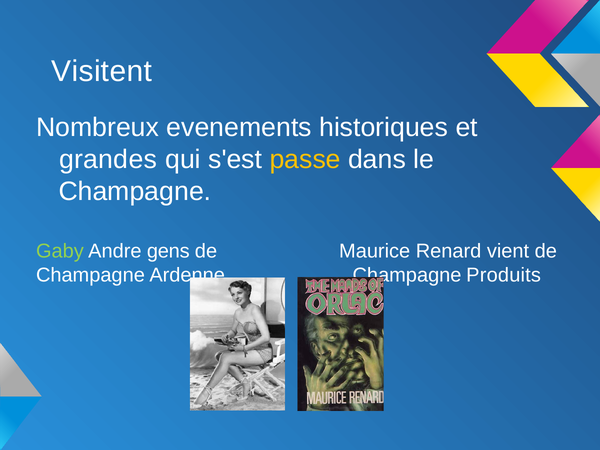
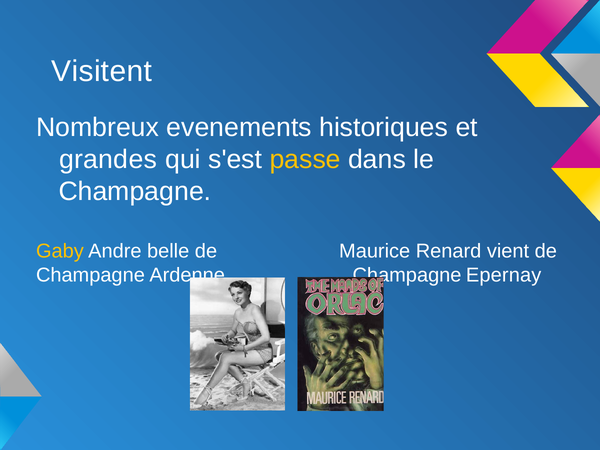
Gaby colour: light green -> yellow (60, 251)
gens: gens -> belle (168, 251)
Produits: Produits -> Epernay (504, 275)
